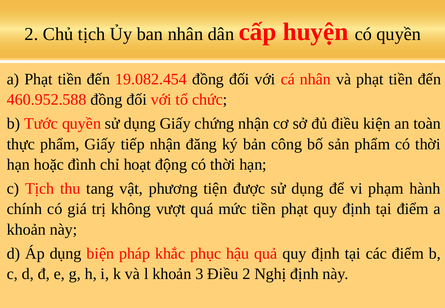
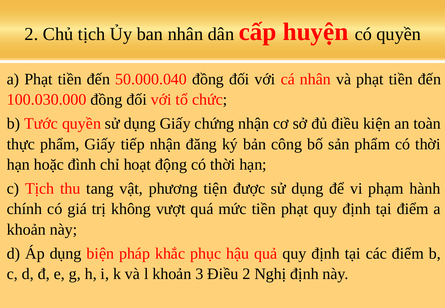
19.082.454: 19.082.454 -> 50.000.040 (151, 79)
460.952.588: 460.952.588 -> 100.030.000 (47, 100)
